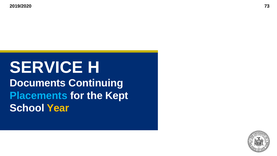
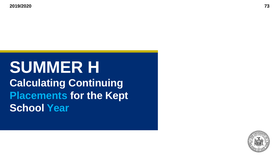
SERVICE: SERVICE -> SUMMER (46, 67)
Documents: Documents -> Calculating (38, 83)
Year colour: yellow -> light blue (58, 108)
